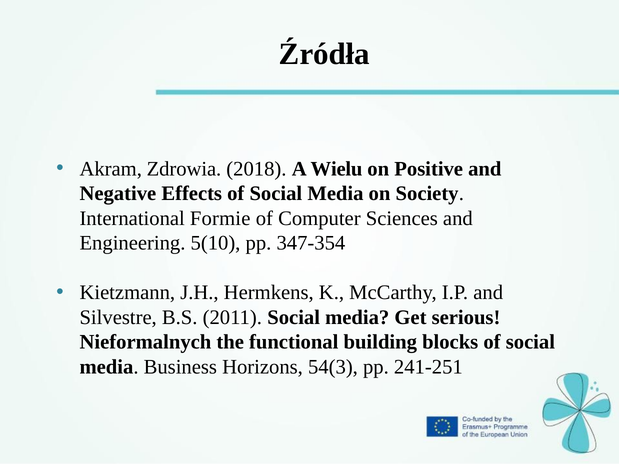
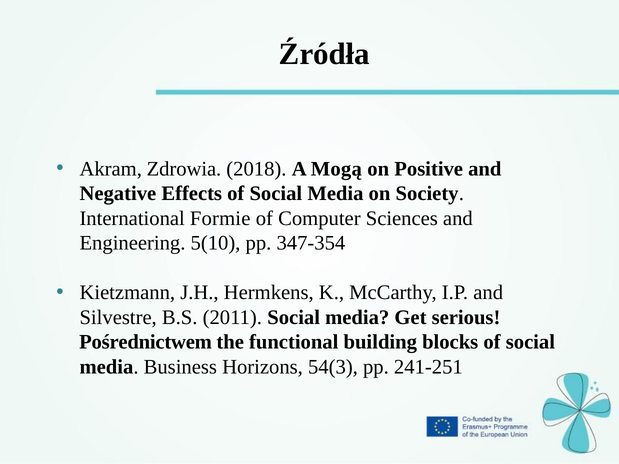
Wielu: Wielu -> Mogą (336, 169)
Nieformalnych: Nieformalnych -> Pośrednictwem (146, 342)
